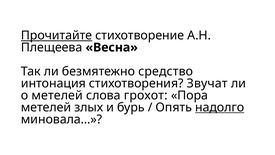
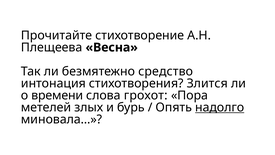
Прочитайте underline: present -> none (57, 35)
Звучат: Звучат -> Злится (207, 83)
о метелей: метелей -> времени (57, 95)
